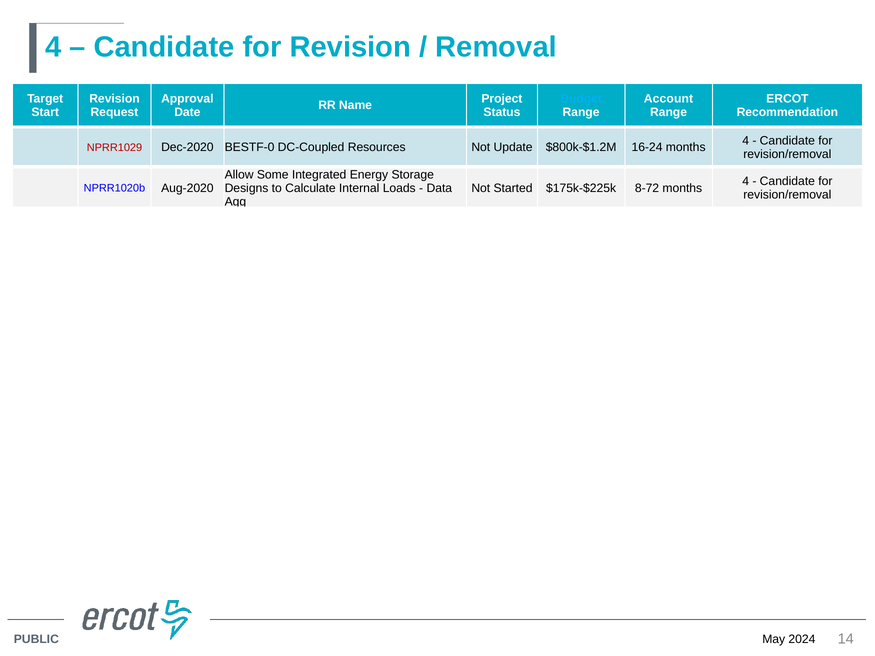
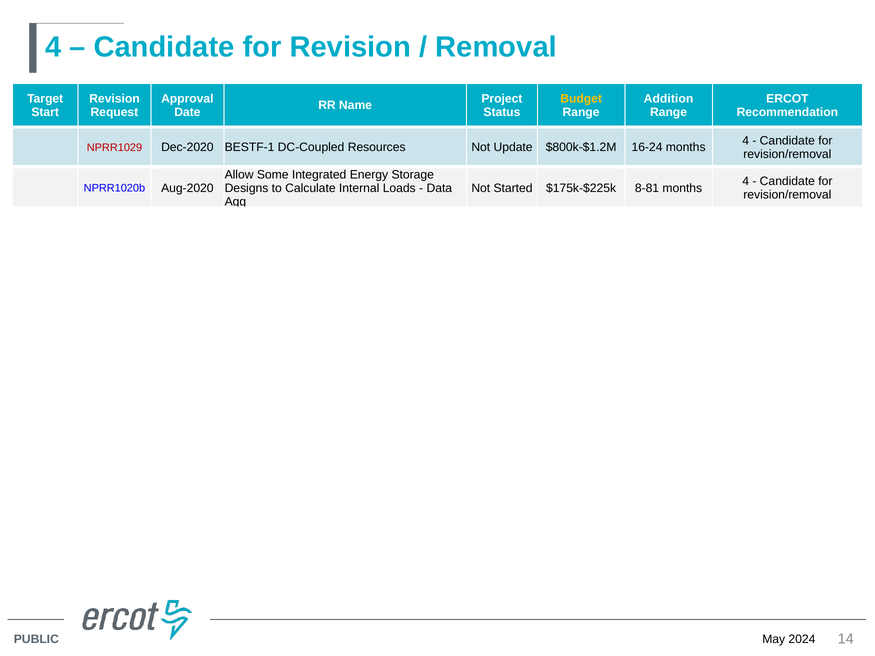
Budget colour: light blue -> yellow (581, 99)
Account: Account -> Addition (668, 99)
BESTF-0: BESTF-0 -> BESTF-1 (250, 148)
8-72: 8-72 -> 8-81 (647, 188)
